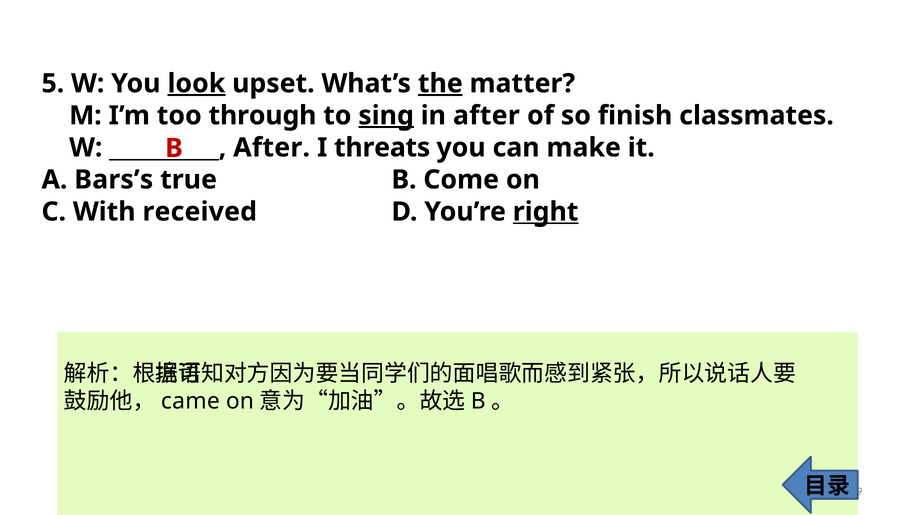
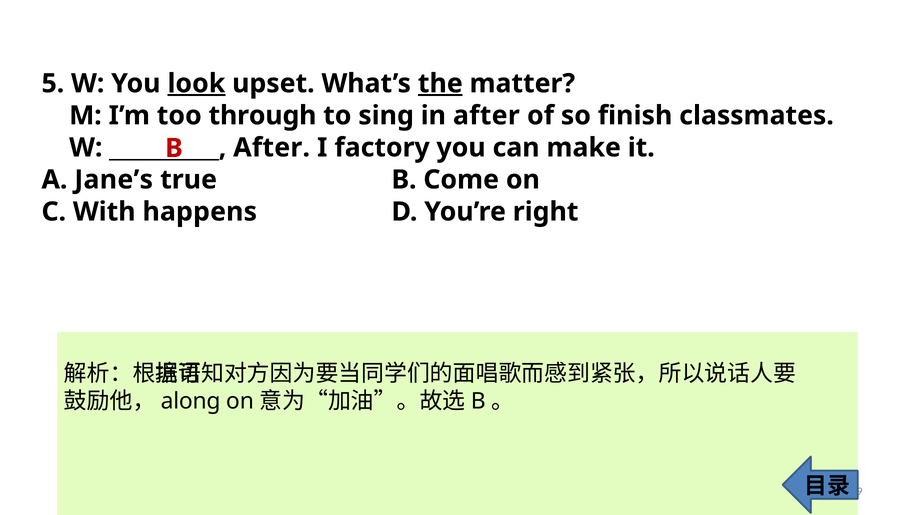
sing underline: present -> none (386, 115)
threats: threats -> factory (382, 148)
Bars’s: Bars’s -> Jane’s (114, 180)
received: received -> happens (200, 212)
right underline: present -> none (546, 212)
came: came -> along (191, 401)
